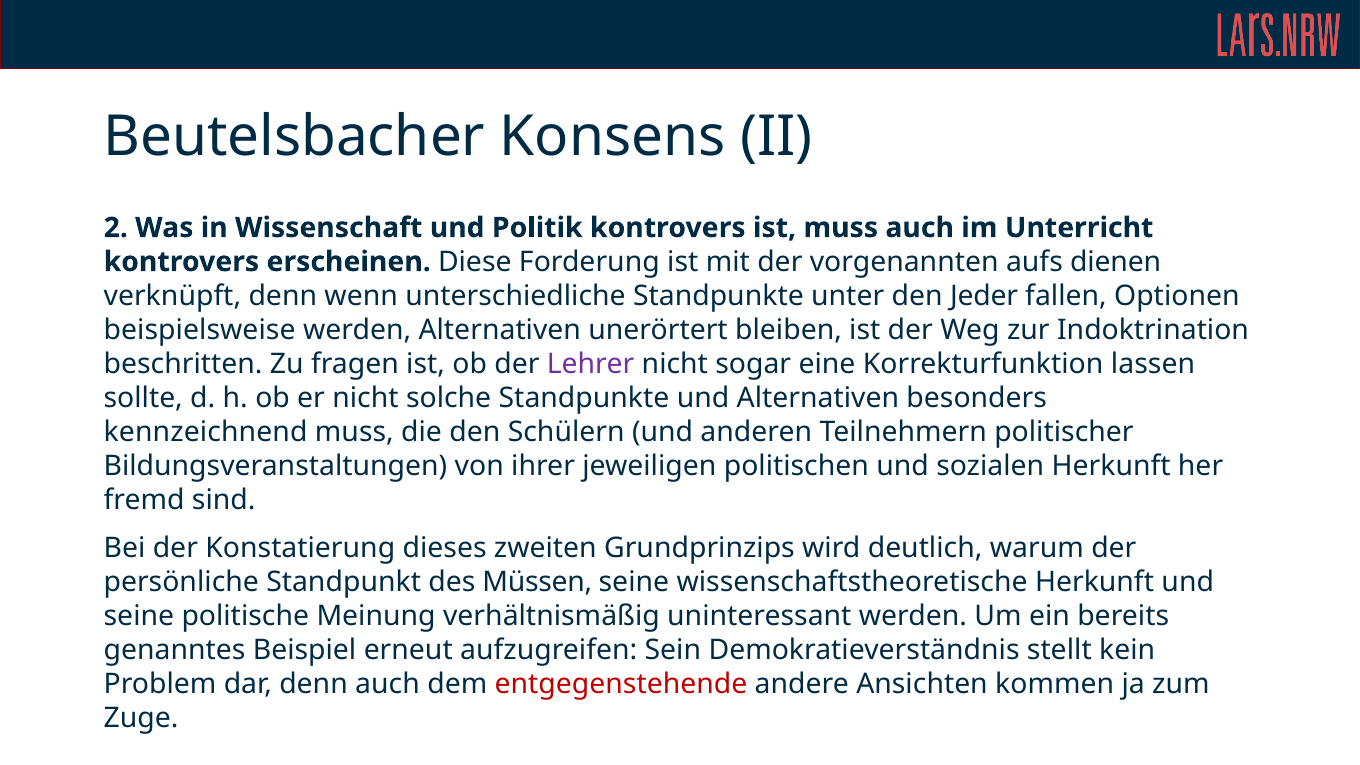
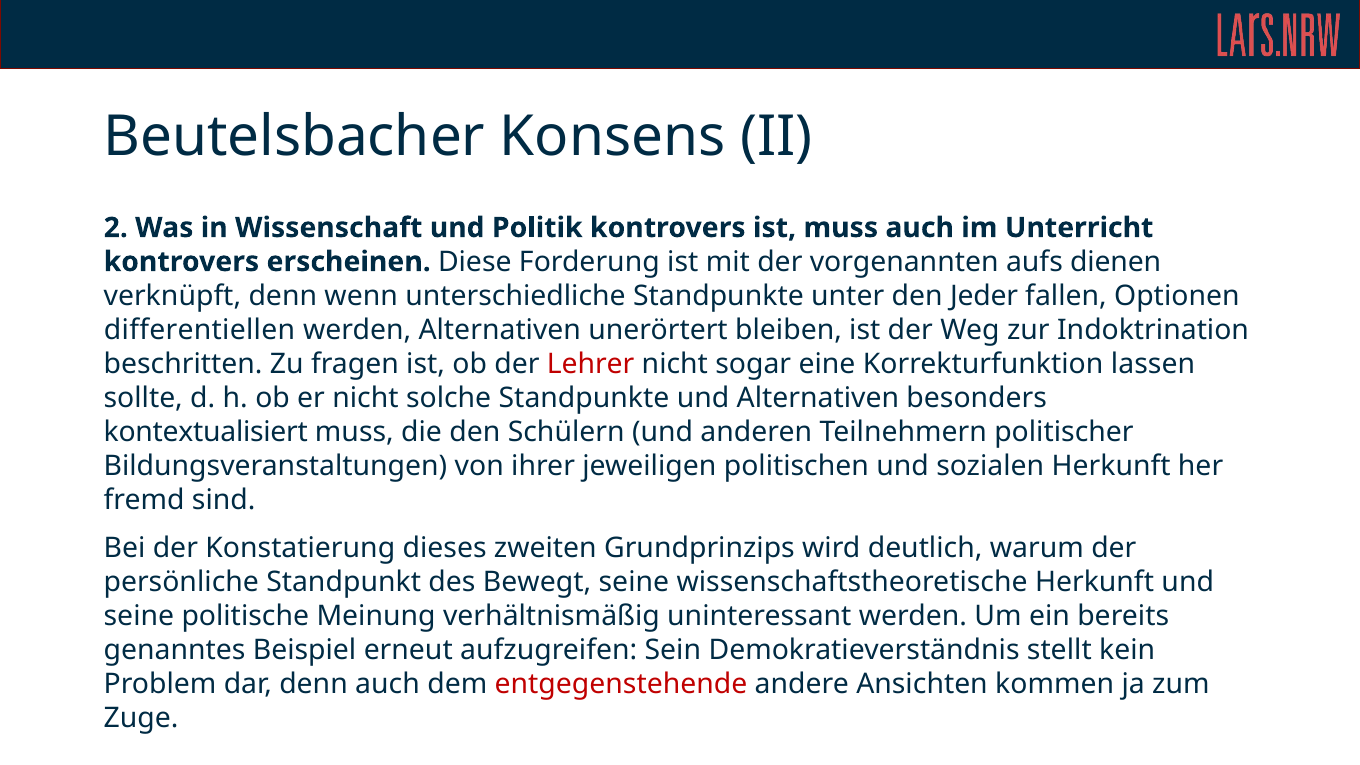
beispielsweise: beispielsweise -> differentiellen (200, 330)
Lehrer colour: purple -> red (591, 364)
kennzeichnend: kennzeichnend -> kontextualisiert (206, 432)
Müssen: Müssen -> Bewegt (537, 582)
